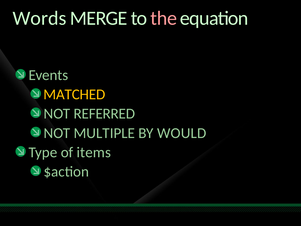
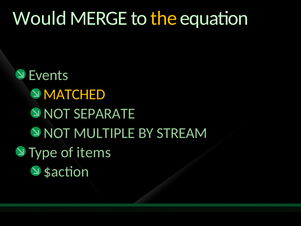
Words: Words -> Would (40, 18)
the colour: pink -> yellow (164, 18)
REFERRED: REFERRED -> SEPARATE (104, 114)
WOULD: WOULD -> STREAM (182, 133)
